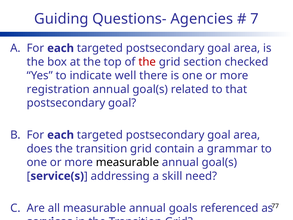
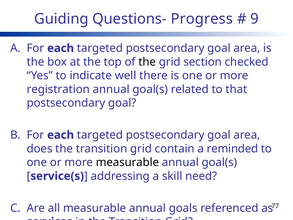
Agencies: Agencies -> Progress (202, 19)
7: 7 -> 9 (254, 19)
the colour: red -> black (147, 62)
grammar: grammar -> reminded (232, 149)
